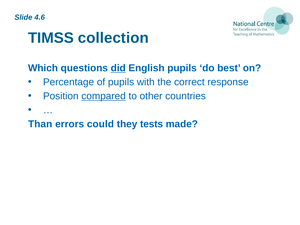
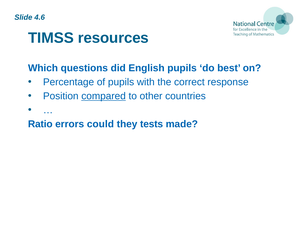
collection: collection -> resources (113, 38)
did underline: present -> none (118, 68)
Than: Than -> Ratio (40, 124)
